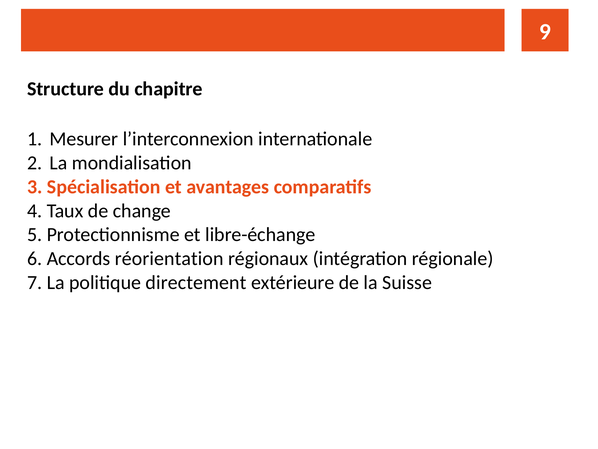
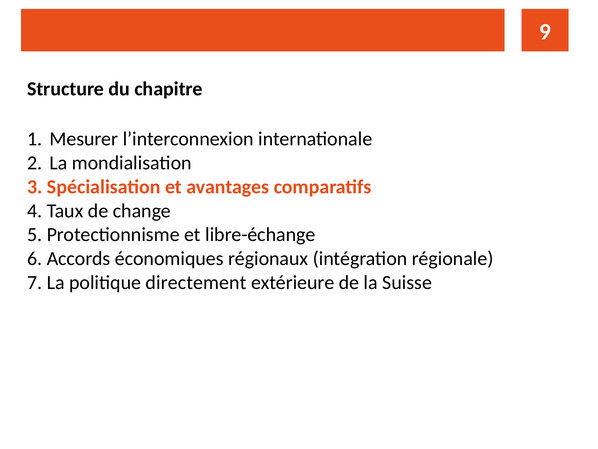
réorientation: réorientation -> économiques (169, 258)
